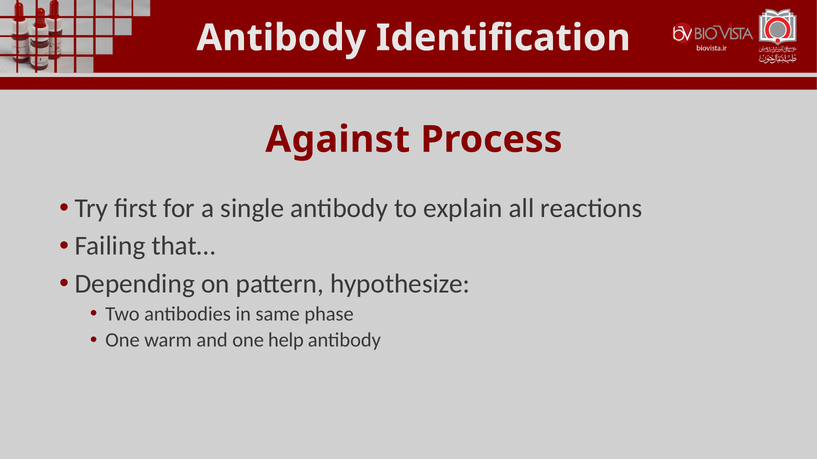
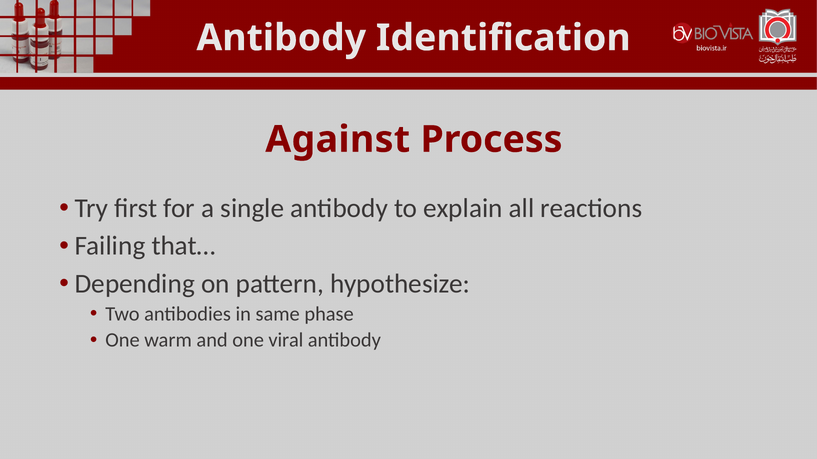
help: help -> viral (286, 341)
